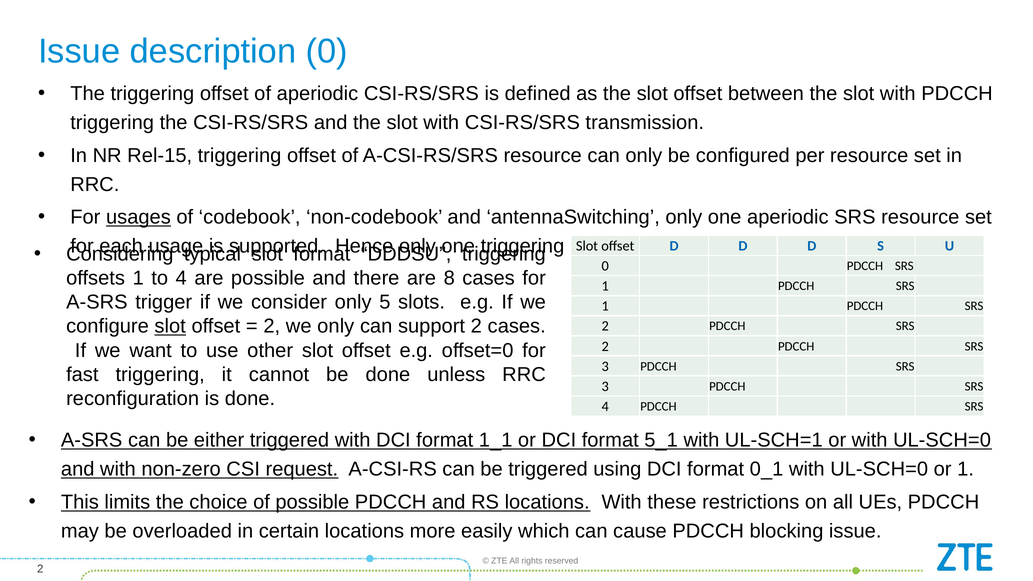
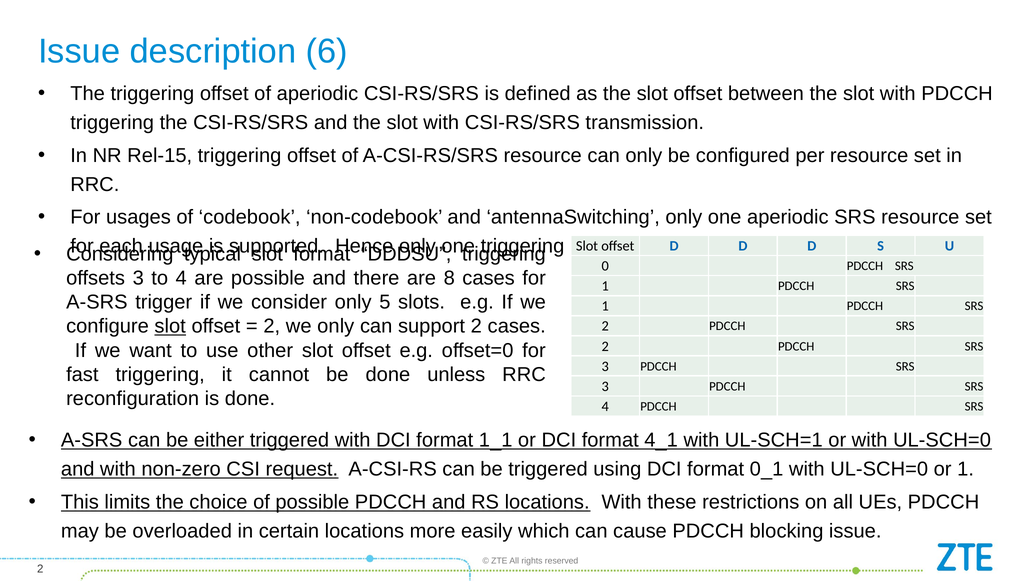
description 0: 0 -> 6 (327, 52)
usages underline: present -> none (138, 217)
offsets 1: 1 -> 3 (138, 278)
5_1: 5_1 -> 4_1 (661, 440)
